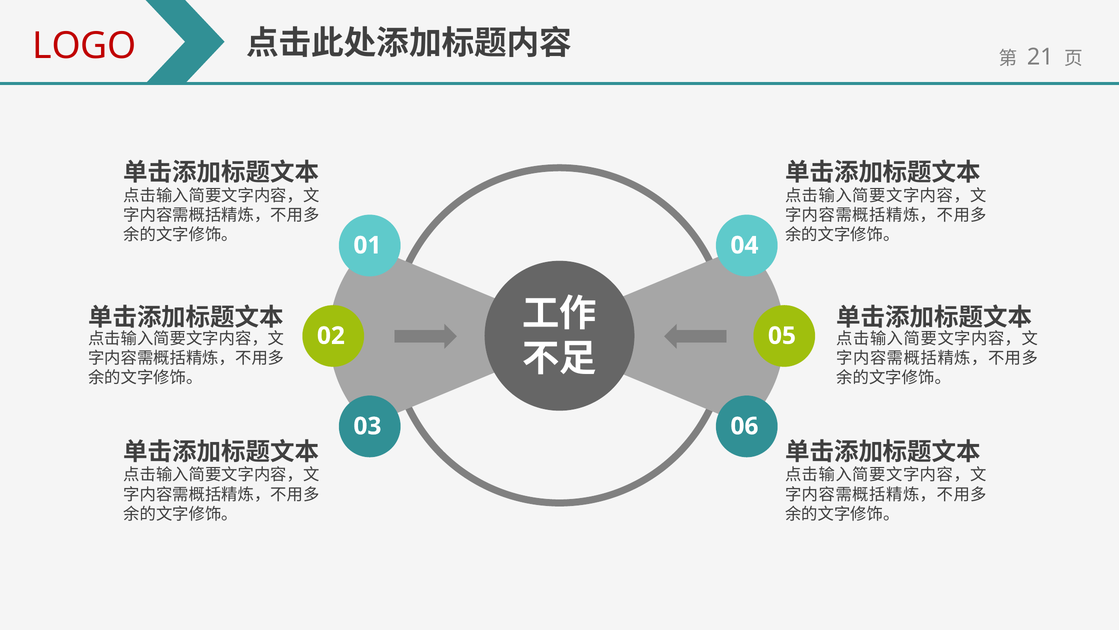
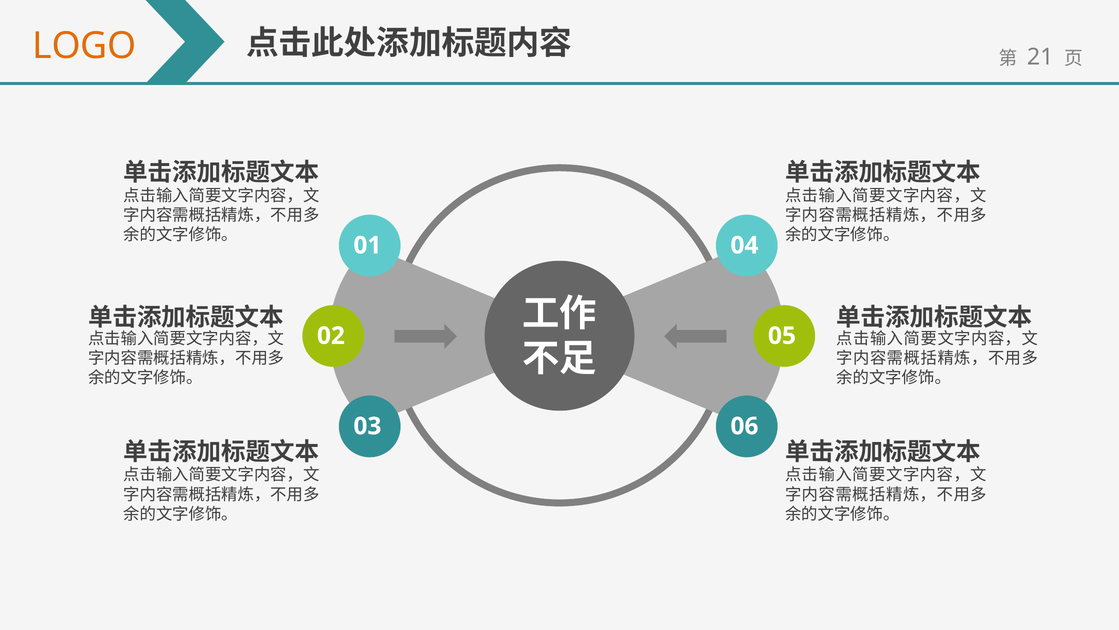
LOGO colour: red -> orange (84, 46)
